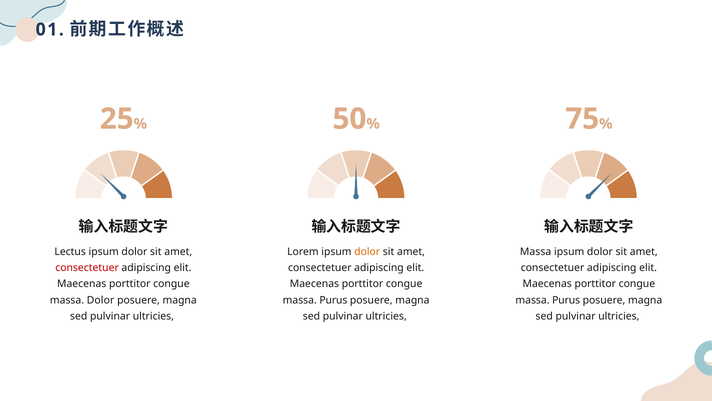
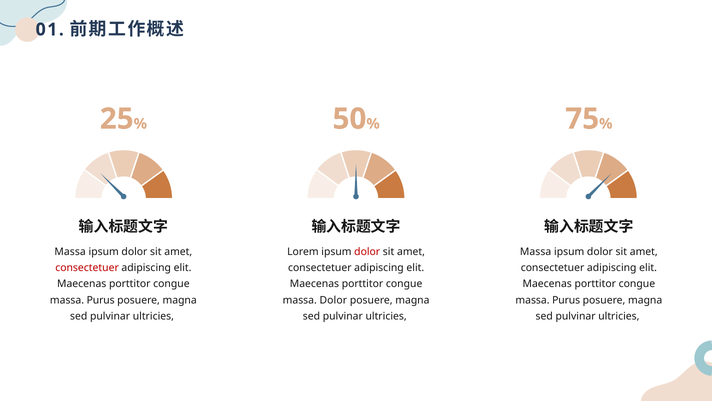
Lectus: Lectus -> Massa (70, 251)
dolor colour: orange -> red (367, 251)
Dolor: Dolor -> Purus (101, 300)
Purus: Purus -> Dolor (333, 300)
